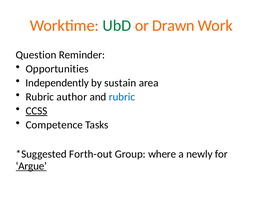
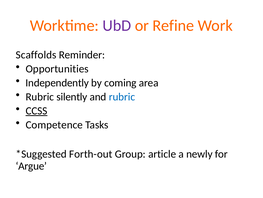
UbD colour: green -> purple (117, 25)
Drawn: Drawn -> Refine (173, 25)
Question: Question -> Scaffolds (36, 55)
sustain: sustain -> coming (120, 83)
author: author -> silently (72, 96)
where: where -> article (162, 154)
Argue underline: present -> none (31, 165)
